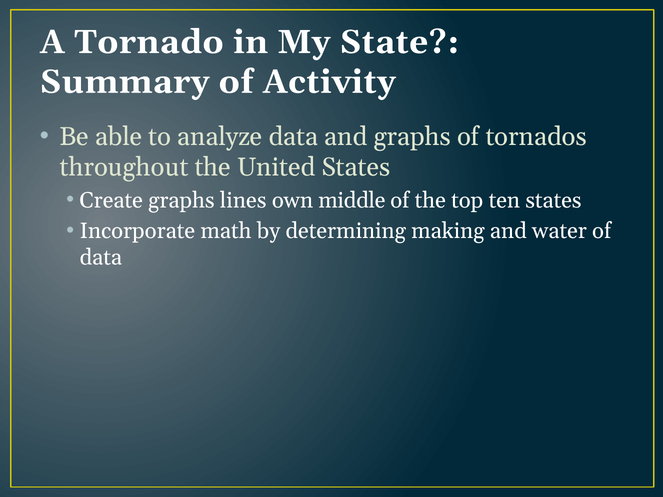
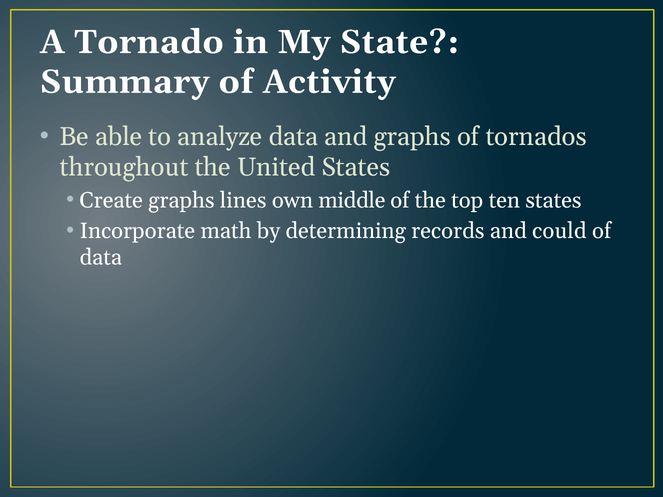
making: making -> records (448, 231)
water: water -> could (559, 231)
